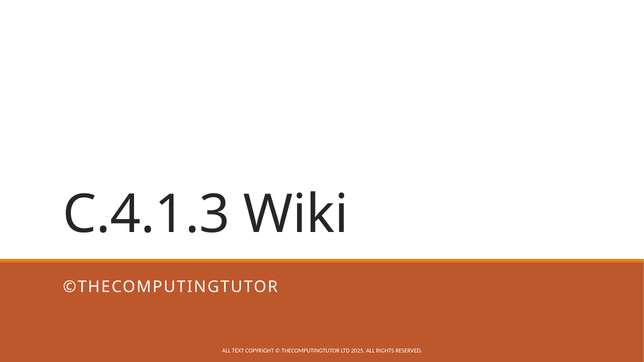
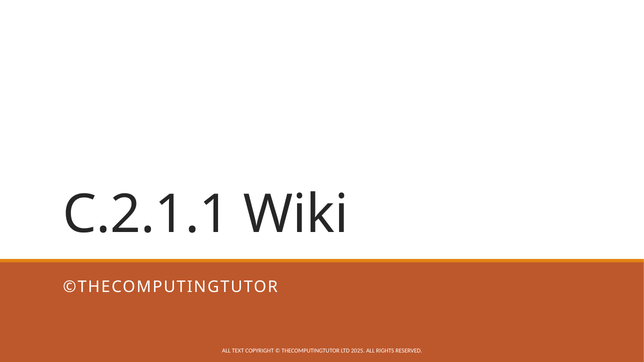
C.4.1.3: C.4.1.3 -> C.2.1.1 (146, 215)
